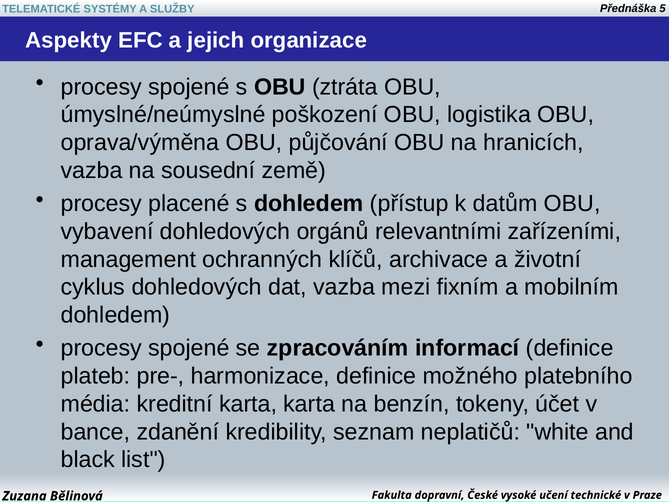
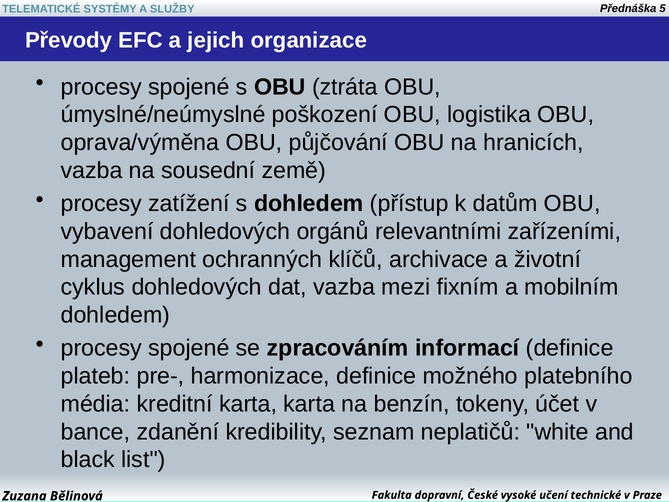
Aspekty: Aspekty -> Převody (69, 41)
placené: placené -> zatížení (189, 204)
